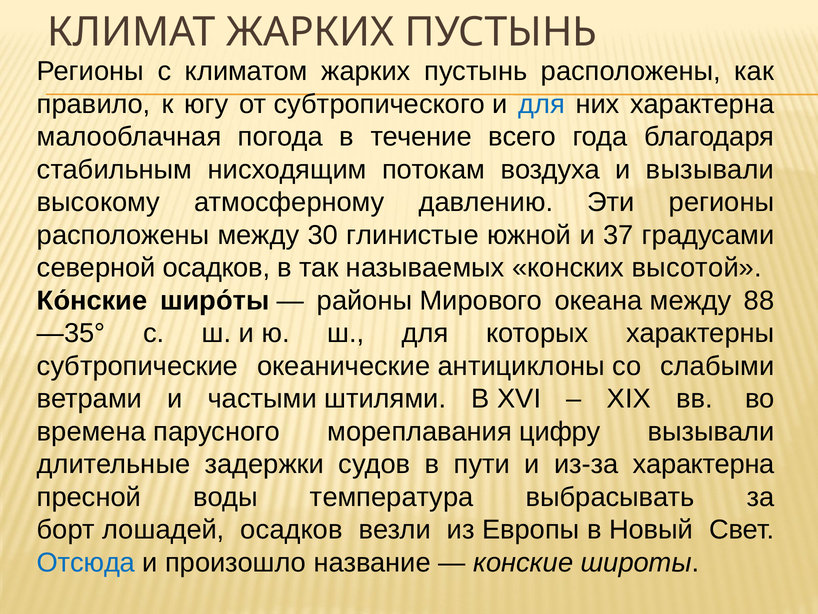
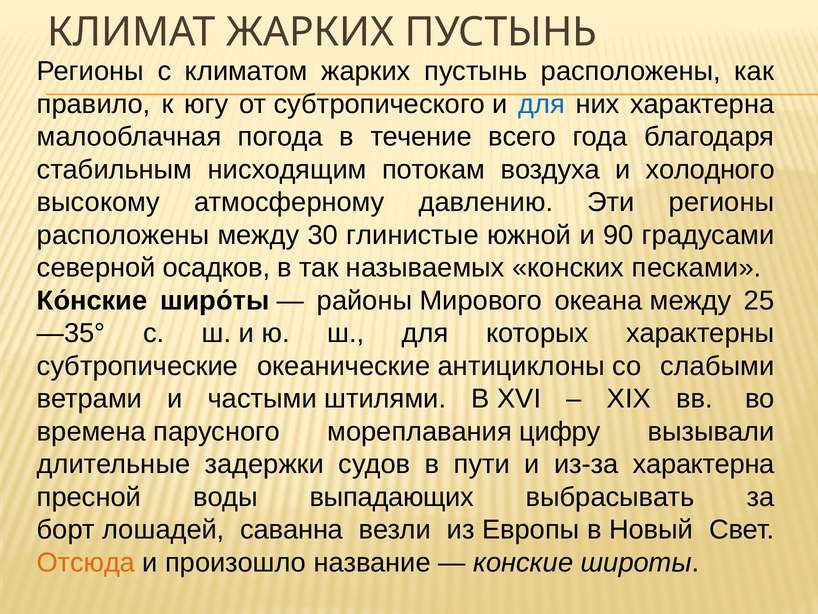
и вызывали: вызывали -> холодного (710, 170)
37: 37 -> 90 (618, 235)
высотой: высотой -> песками (697, 268)
88: 88 -> 25 (759, 300)
температура: температура -> выпадающих (392, 497)
лошадей осадков: осадков -> саванна (292, 529)
Отсюда colour: blue -> orange (86, 562)
